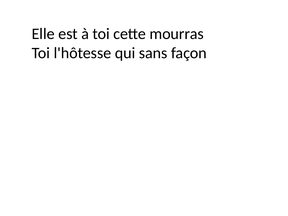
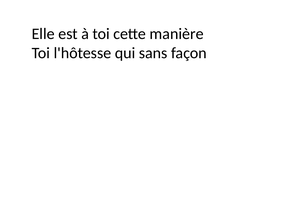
mourras: mourras -> manière (177, 34)
